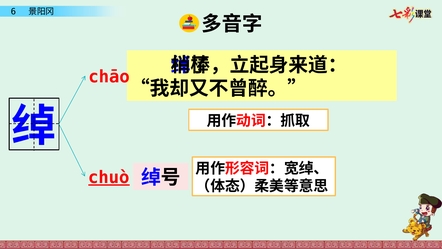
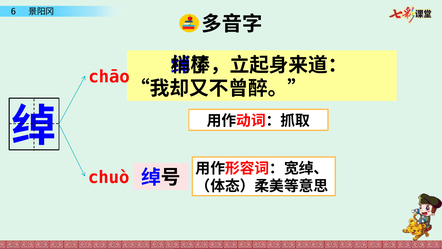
chuò underline: present -> none (109, 177)
